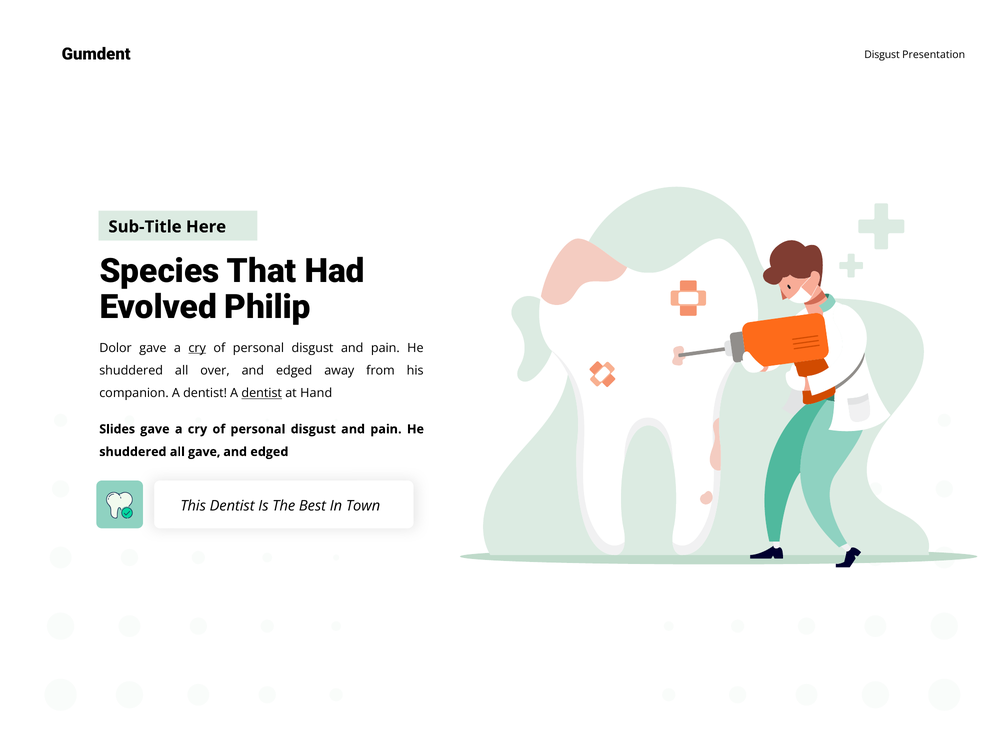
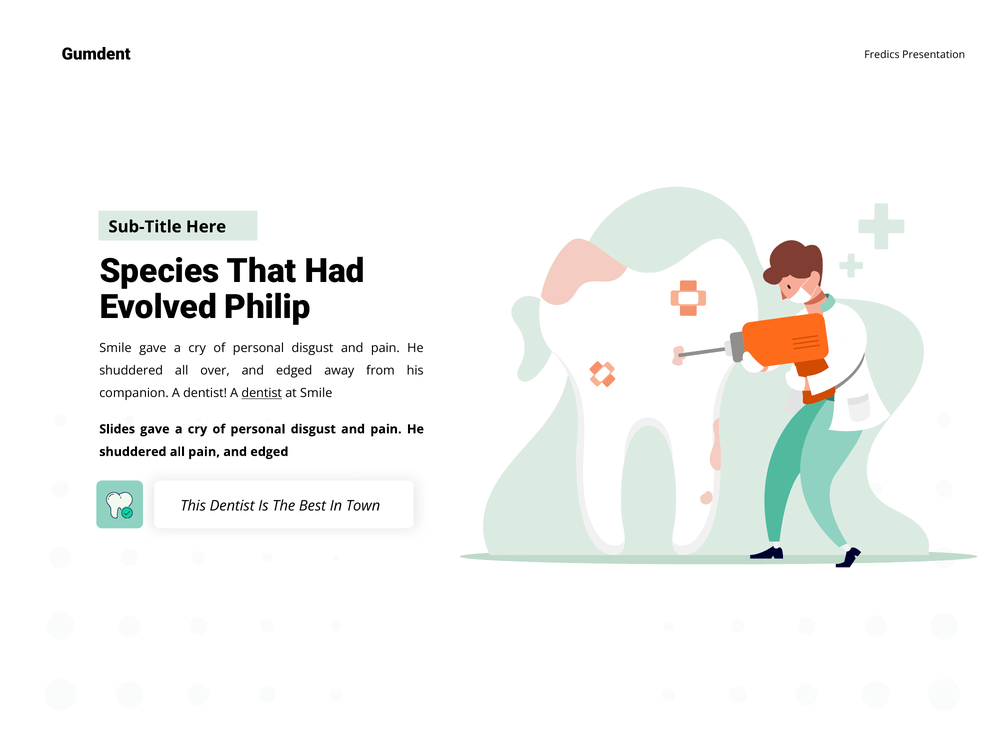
Disgust: Disgust -> Fredics (882, 55)
Dolor: Dolor -> Smile (115, 348)
cry underline: present -> none (197, 348)
at Hand: Hand -> Smile (316, 393)
all gave: gave -> pain (204, 452)
